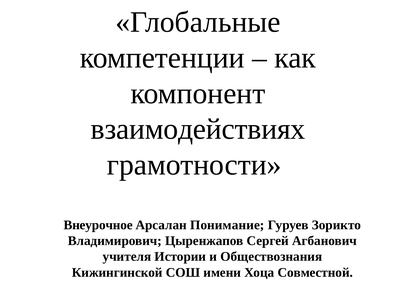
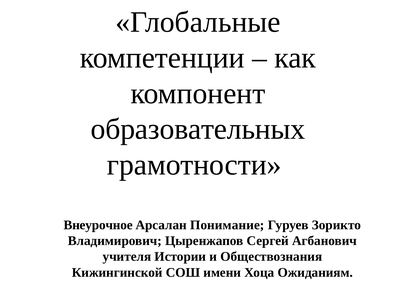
взаимодействиях: взаимодействиях -> образовательных (198, 129)
Совместной: Совместной -> Ожиданиям (315, 272)
